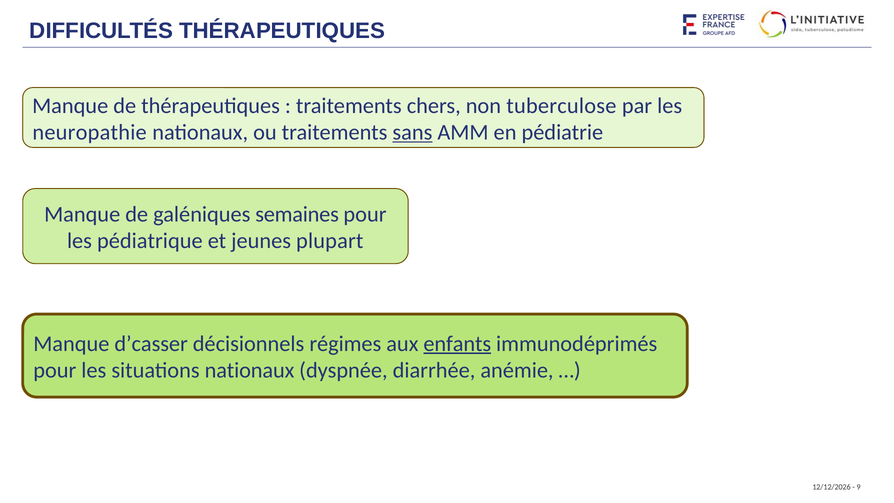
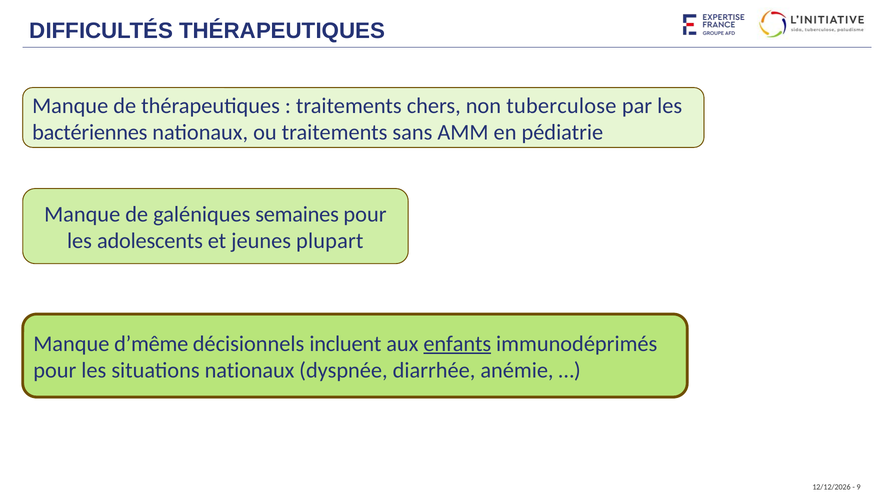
neuropathie: neuropathie -> bactériennes (90, 132)
sans underline: present -> none (412, 132)
pédiatrique: pédiatrique -> adolescents (150, 241)
d’casser: d’casser -> d’même (151, 344)
régimes: régimes -> incluent (345, 344)
